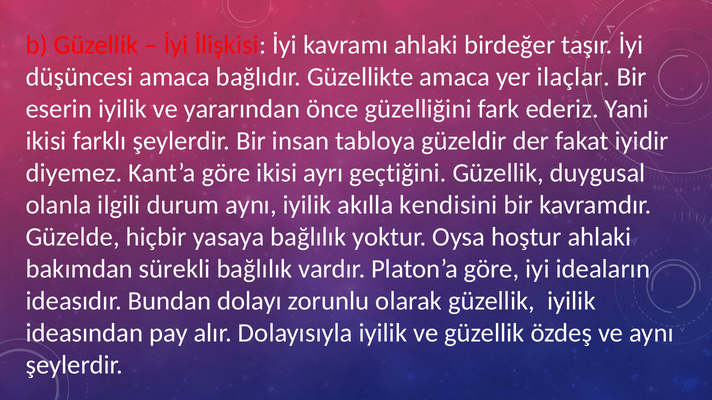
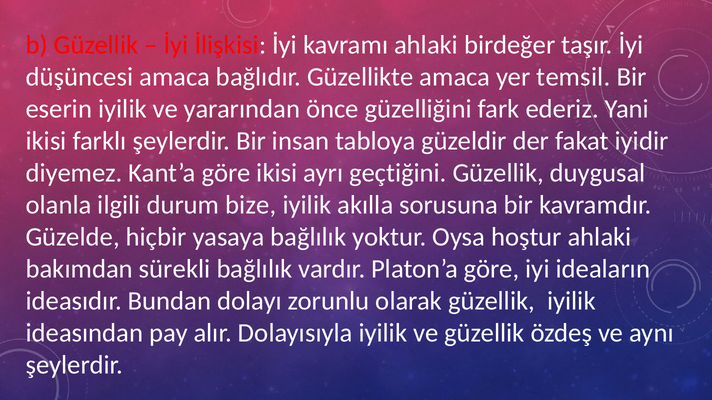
ilaçlar: ilaçlar -> temsil (573, 77)
durum aynı: aynı -> bize (251, 205)
kendisini: kendisini -> sorusuna (449, 205)
